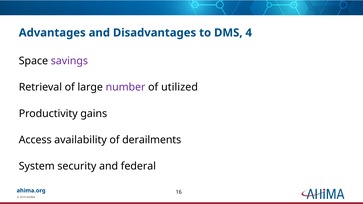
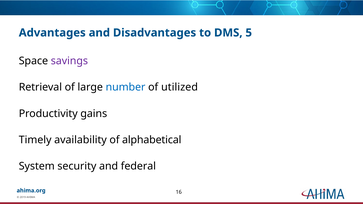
4: 4 -> 5 (249, 33)
number colour: purple -> blue (126, 87)
Access: Access -> Timely (35, 140)
derailments: derailments -> alphabetical (152, 140)
